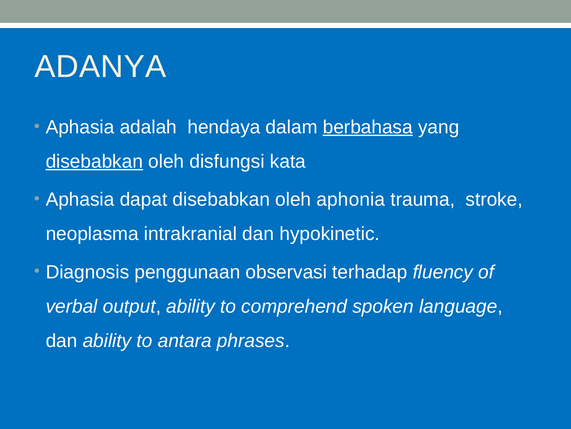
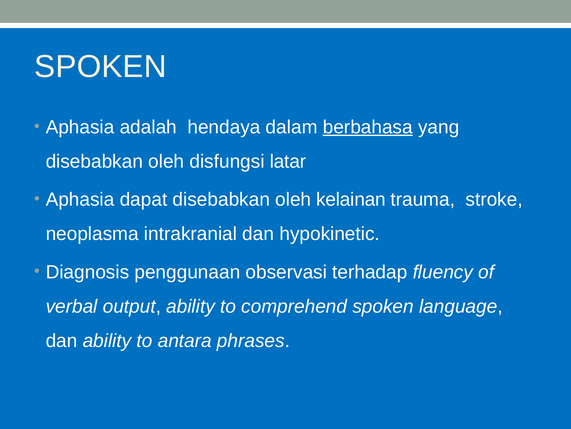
ADANYA: ADANYA -> SPOKEN (100, 66)
disebabkan underline: present -> none (94, 161)
kata: kata -> latar (288, 161)
aphonia: aphonia -> kelainan (351, 199)
